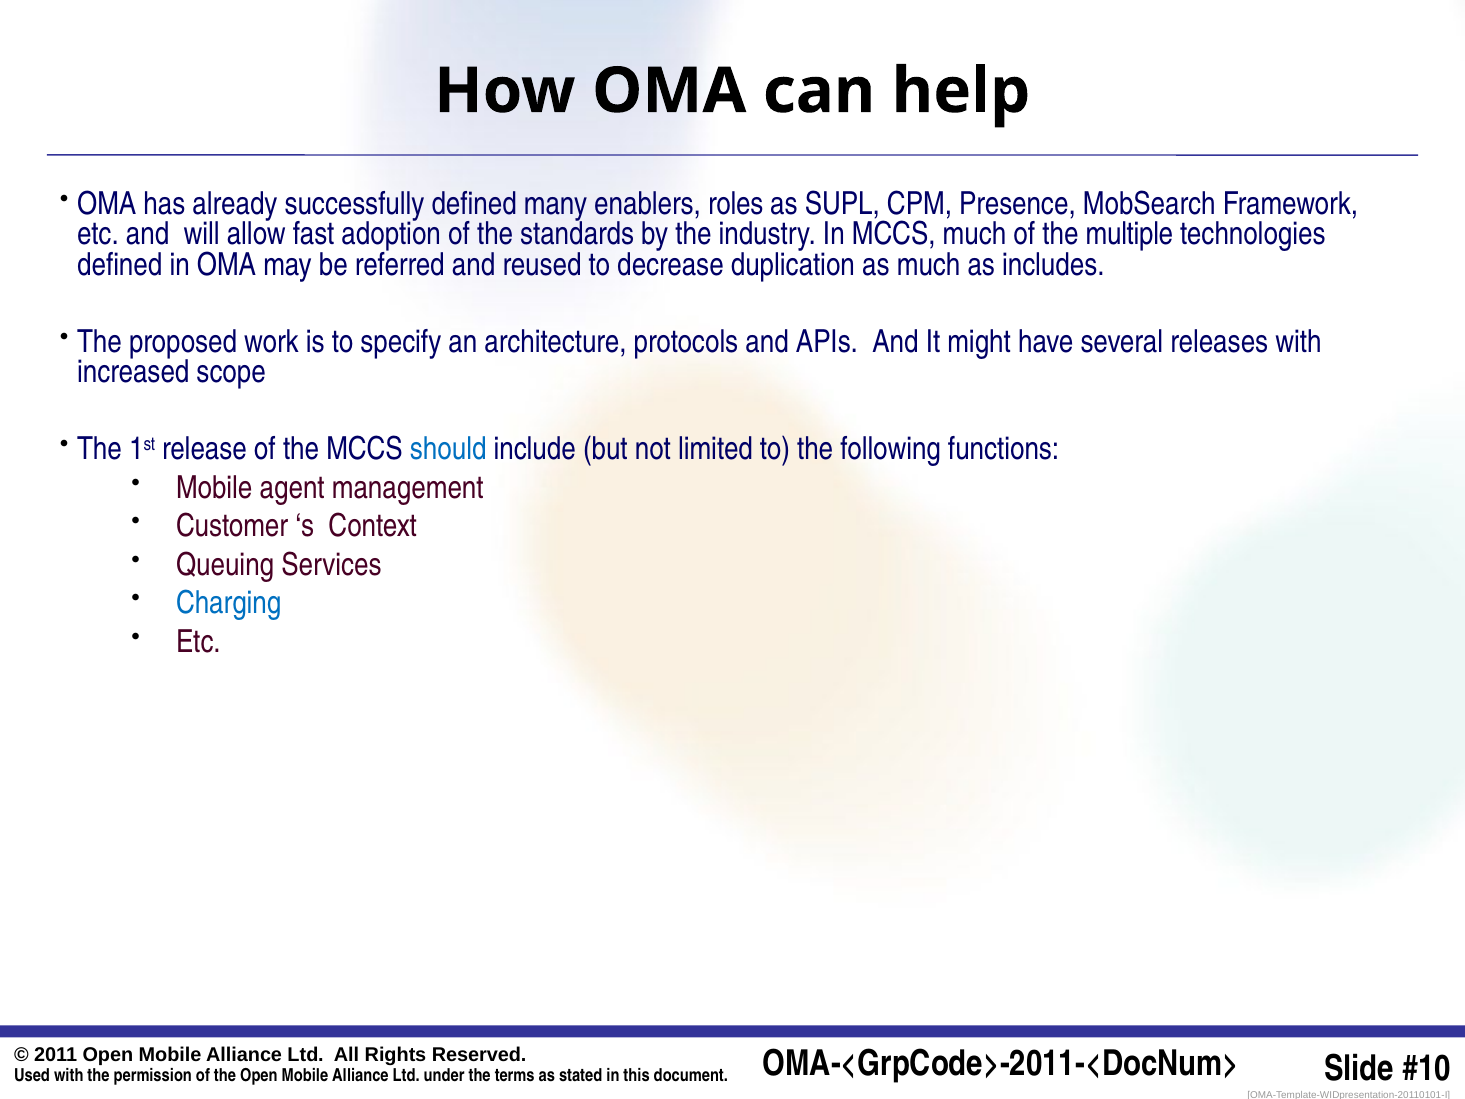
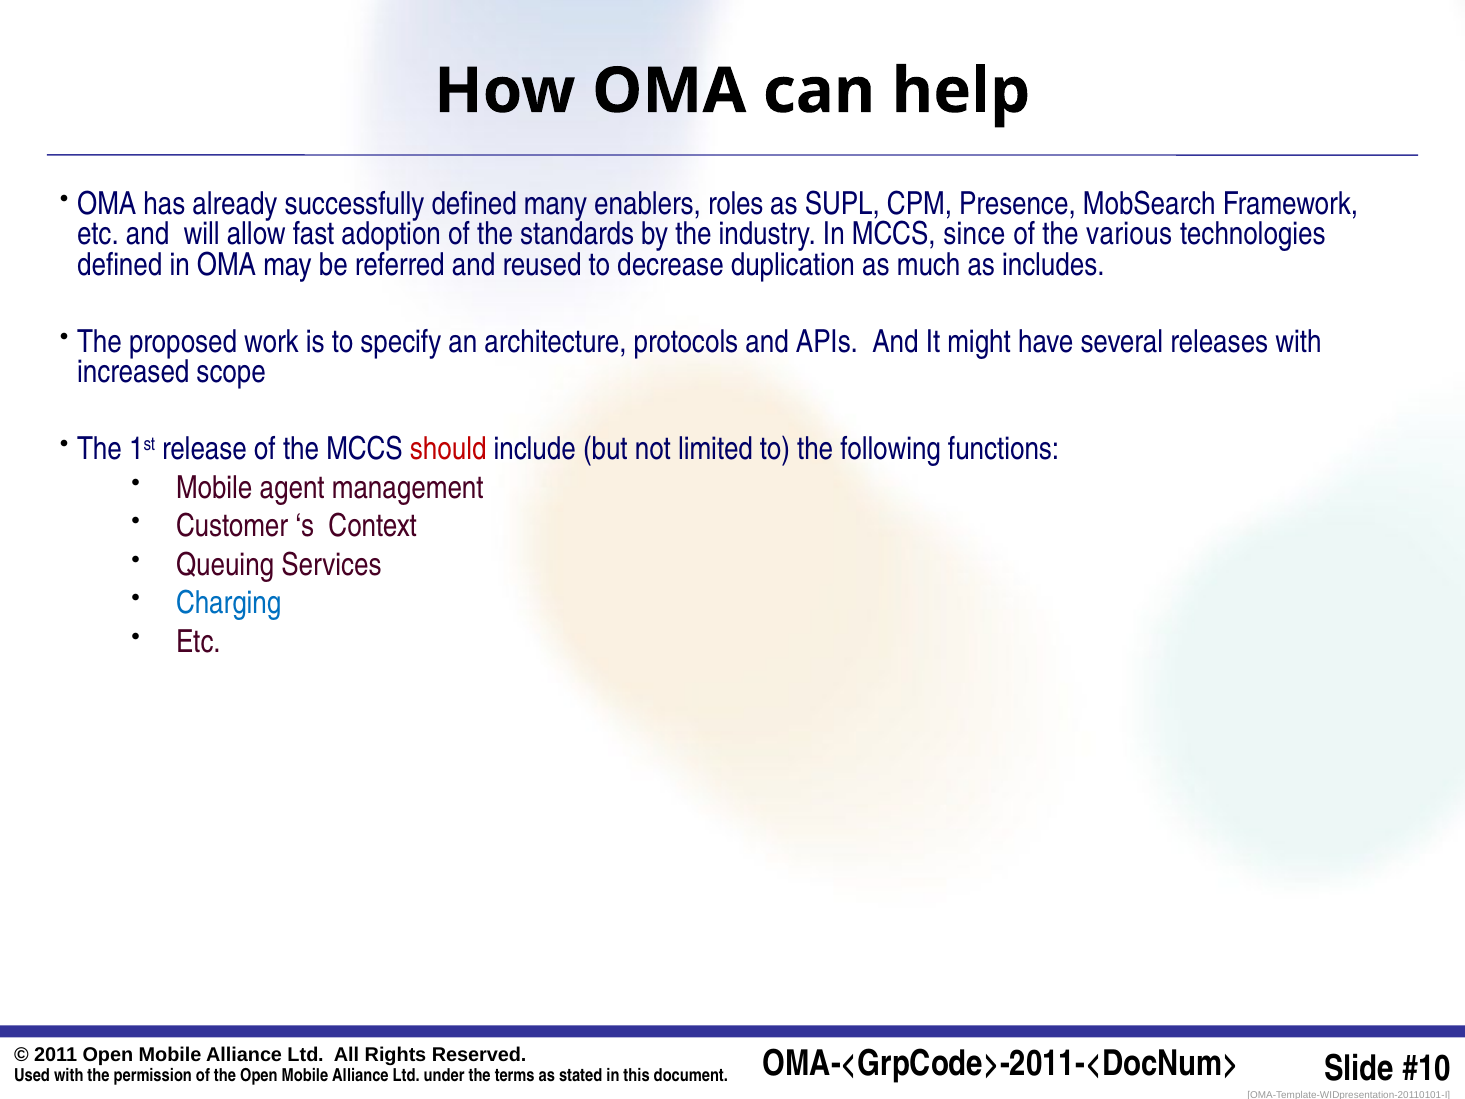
MCCS much: much -> since (974, 234)
multiple: multiple -> various (1129, 234)
should colour: blue -> red (448, 449)
